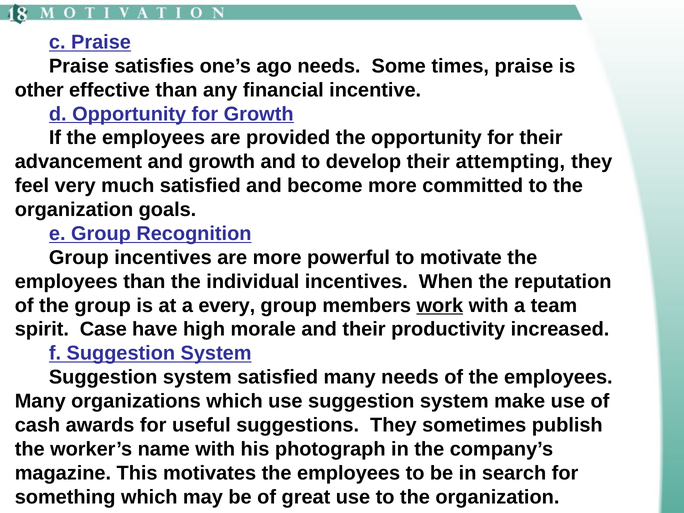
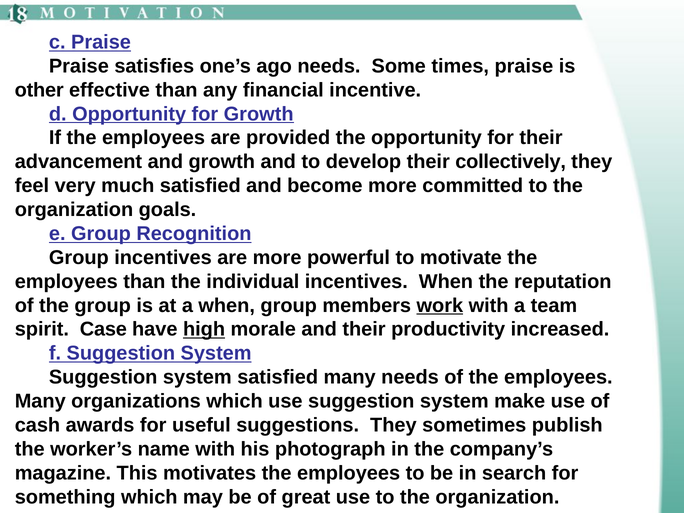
attempting: attempting -> collectively (511, 162)
a every: every -> when (227, 305)
high underline: none -> present (204, 329)
